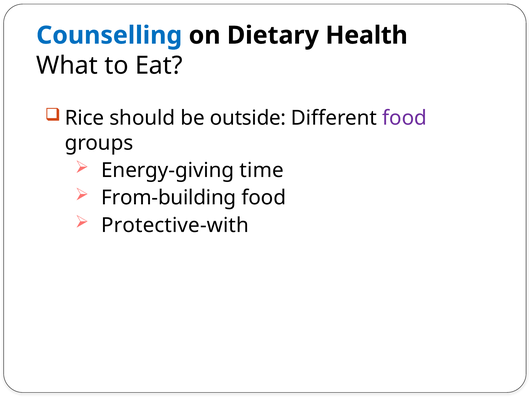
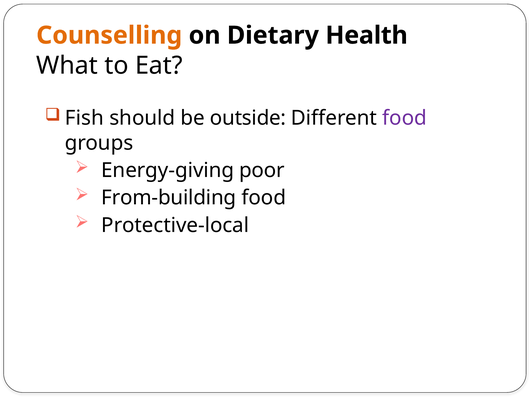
Counselling colour: blue -> orange (109, 35)
Rice: Rice -> Fish (84, 118)
time: time -> poor (262, 170)
Protective-with: Protective-with -> Protective-local (175, 225)
